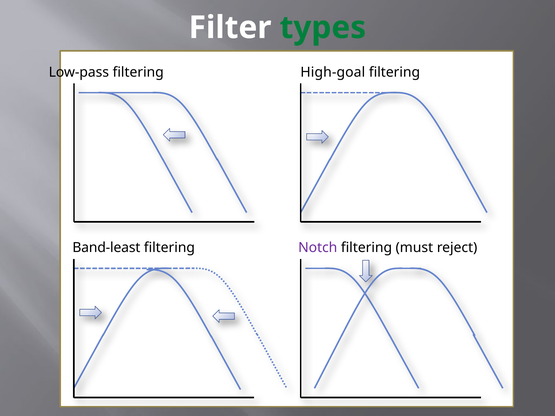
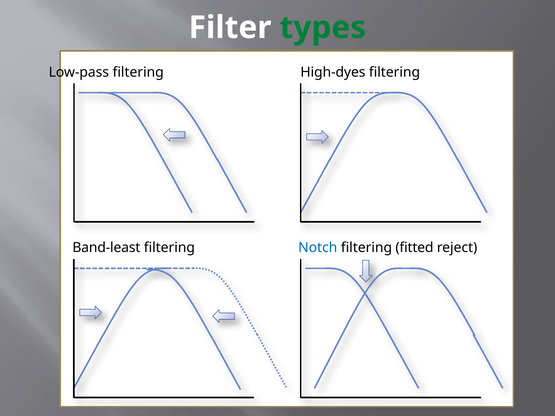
High-goal: High-goal -> High-dyes (333, 72)
Notch colour: purple -> blue (318, 248)
must: must -> fitted (414, 248)
